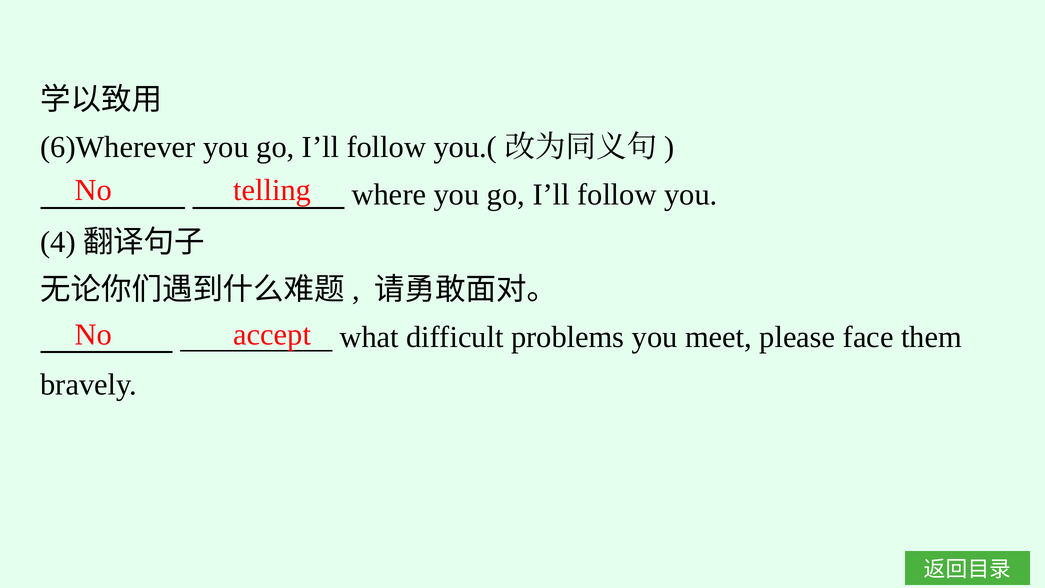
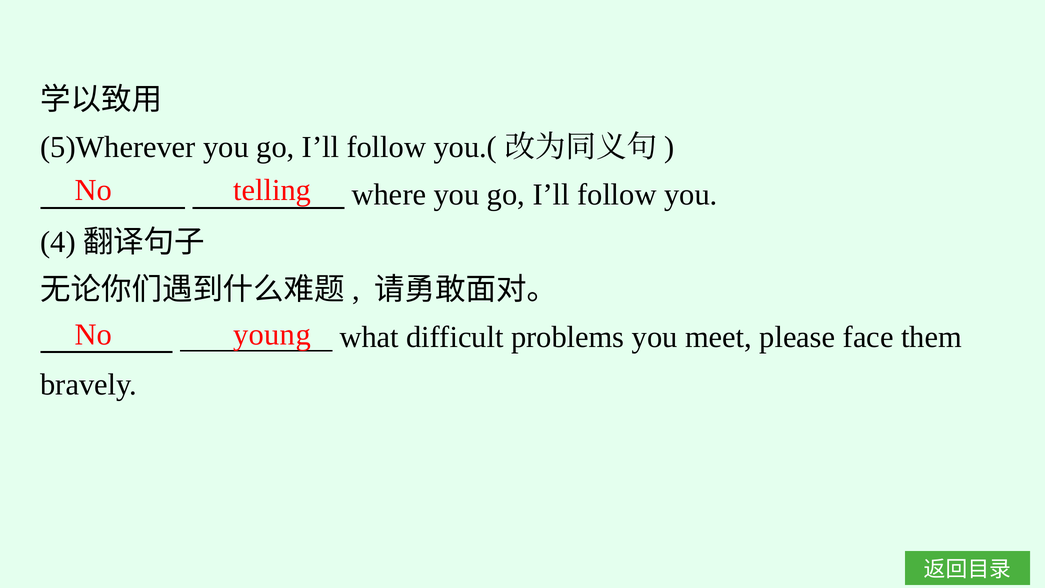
6)Wherever: 6)Wherever -> 5)Wherever (118, 147)
accept: accept -> young (272, 335)
